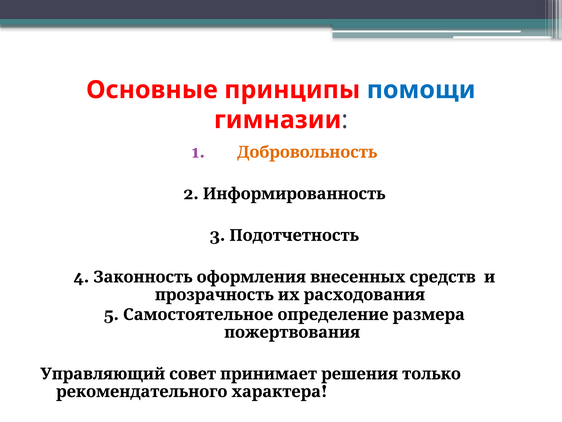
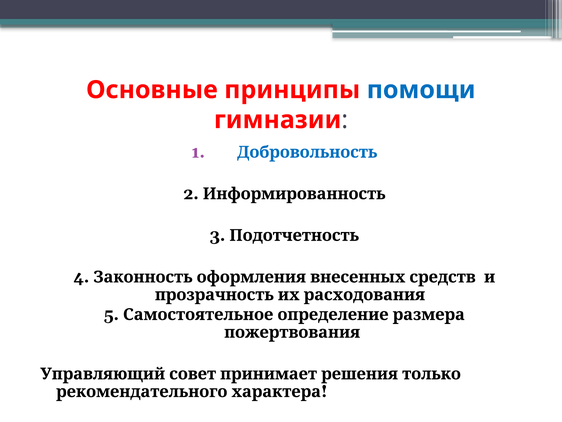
Добровольность colour: orange -> blue (307, 152)
